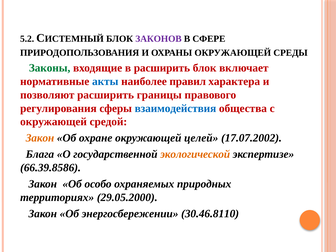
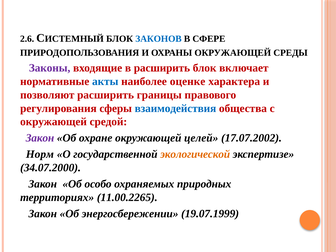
5.2: 5.2 -> 2.6 (27, 39)
ЗАКОНОВ colour: purple -> blue (158, 39)
Законы colour: green -> purple (50, 68)
правил: правил -> оценке (188, 81)
Закон colour: orange -> purple (40, 138)
Блага: Блага -> Норм (40, 154)
66.39.8586: 66.39.8586 -> 34.07.2000 (50, 168)
29.05.2000: 29.05.2000 -> 11.00.2265 (127, 197)
30.46.8110: 30.46.8110 -> 19.07.1999 (210, 214)
